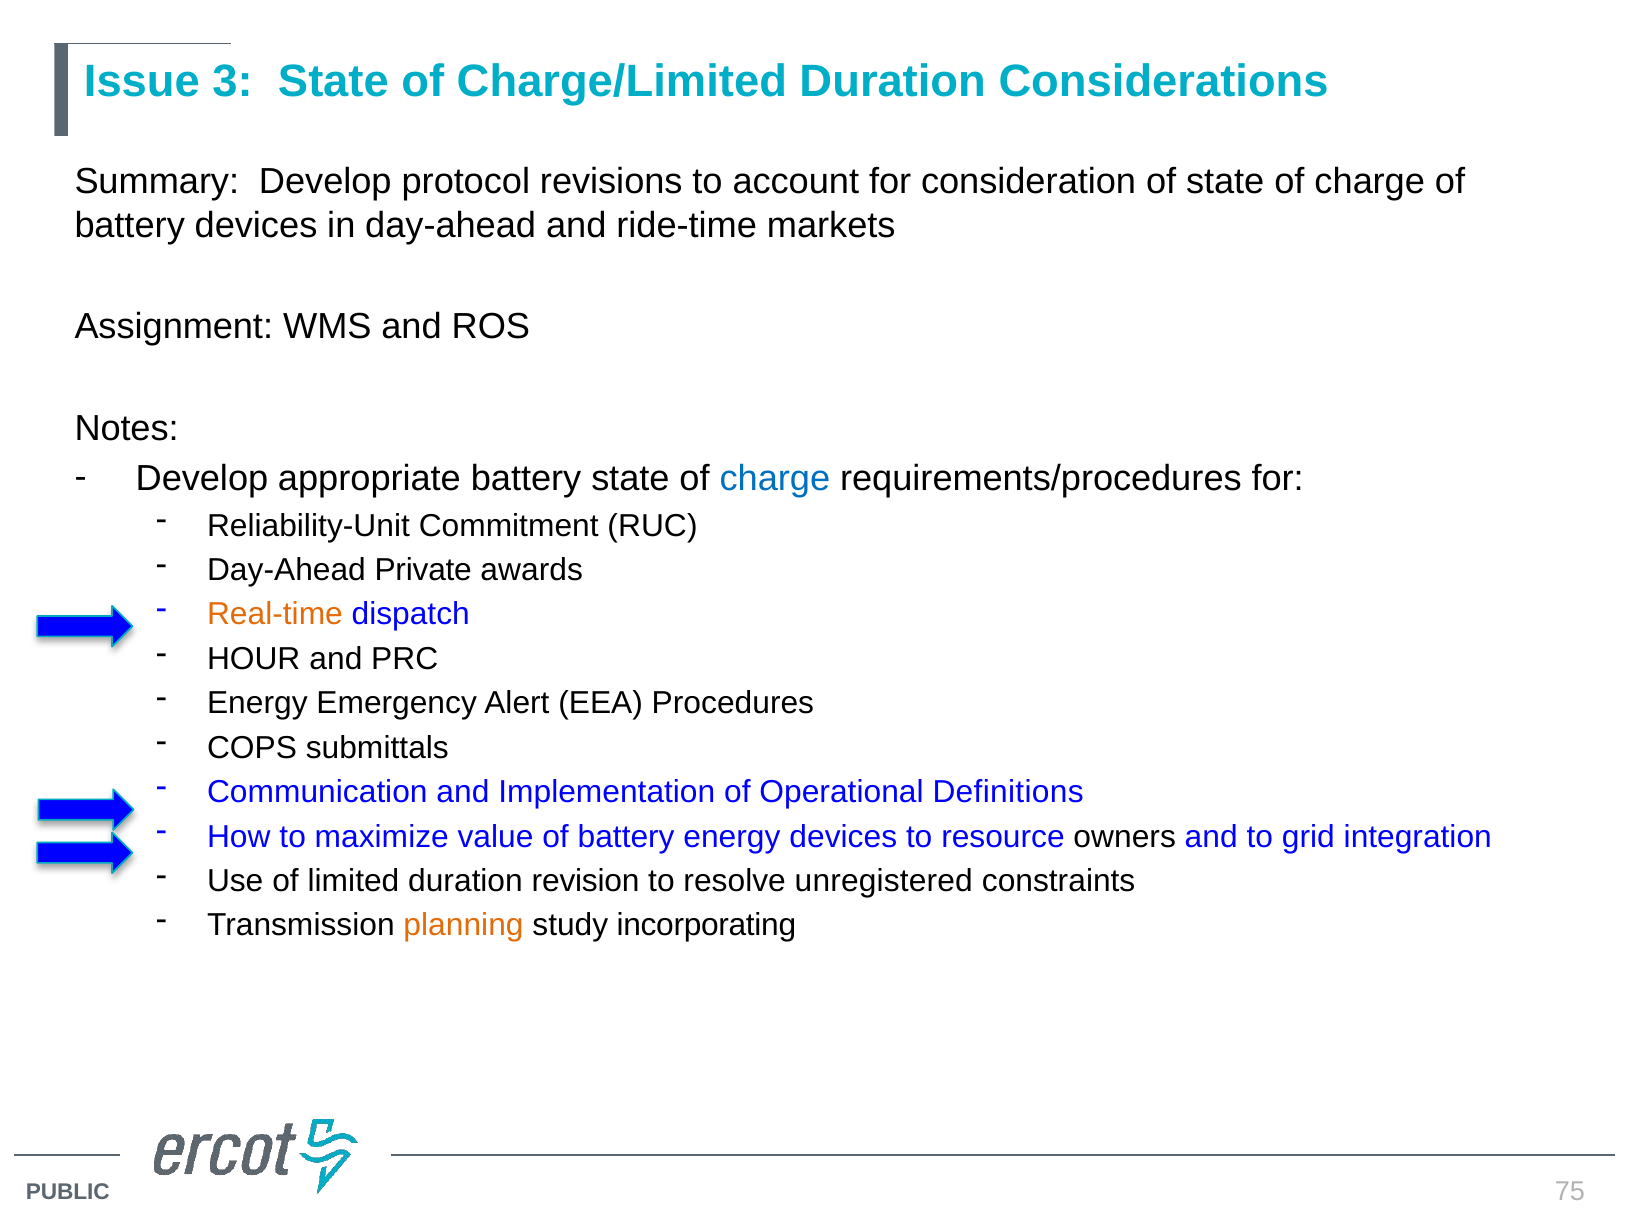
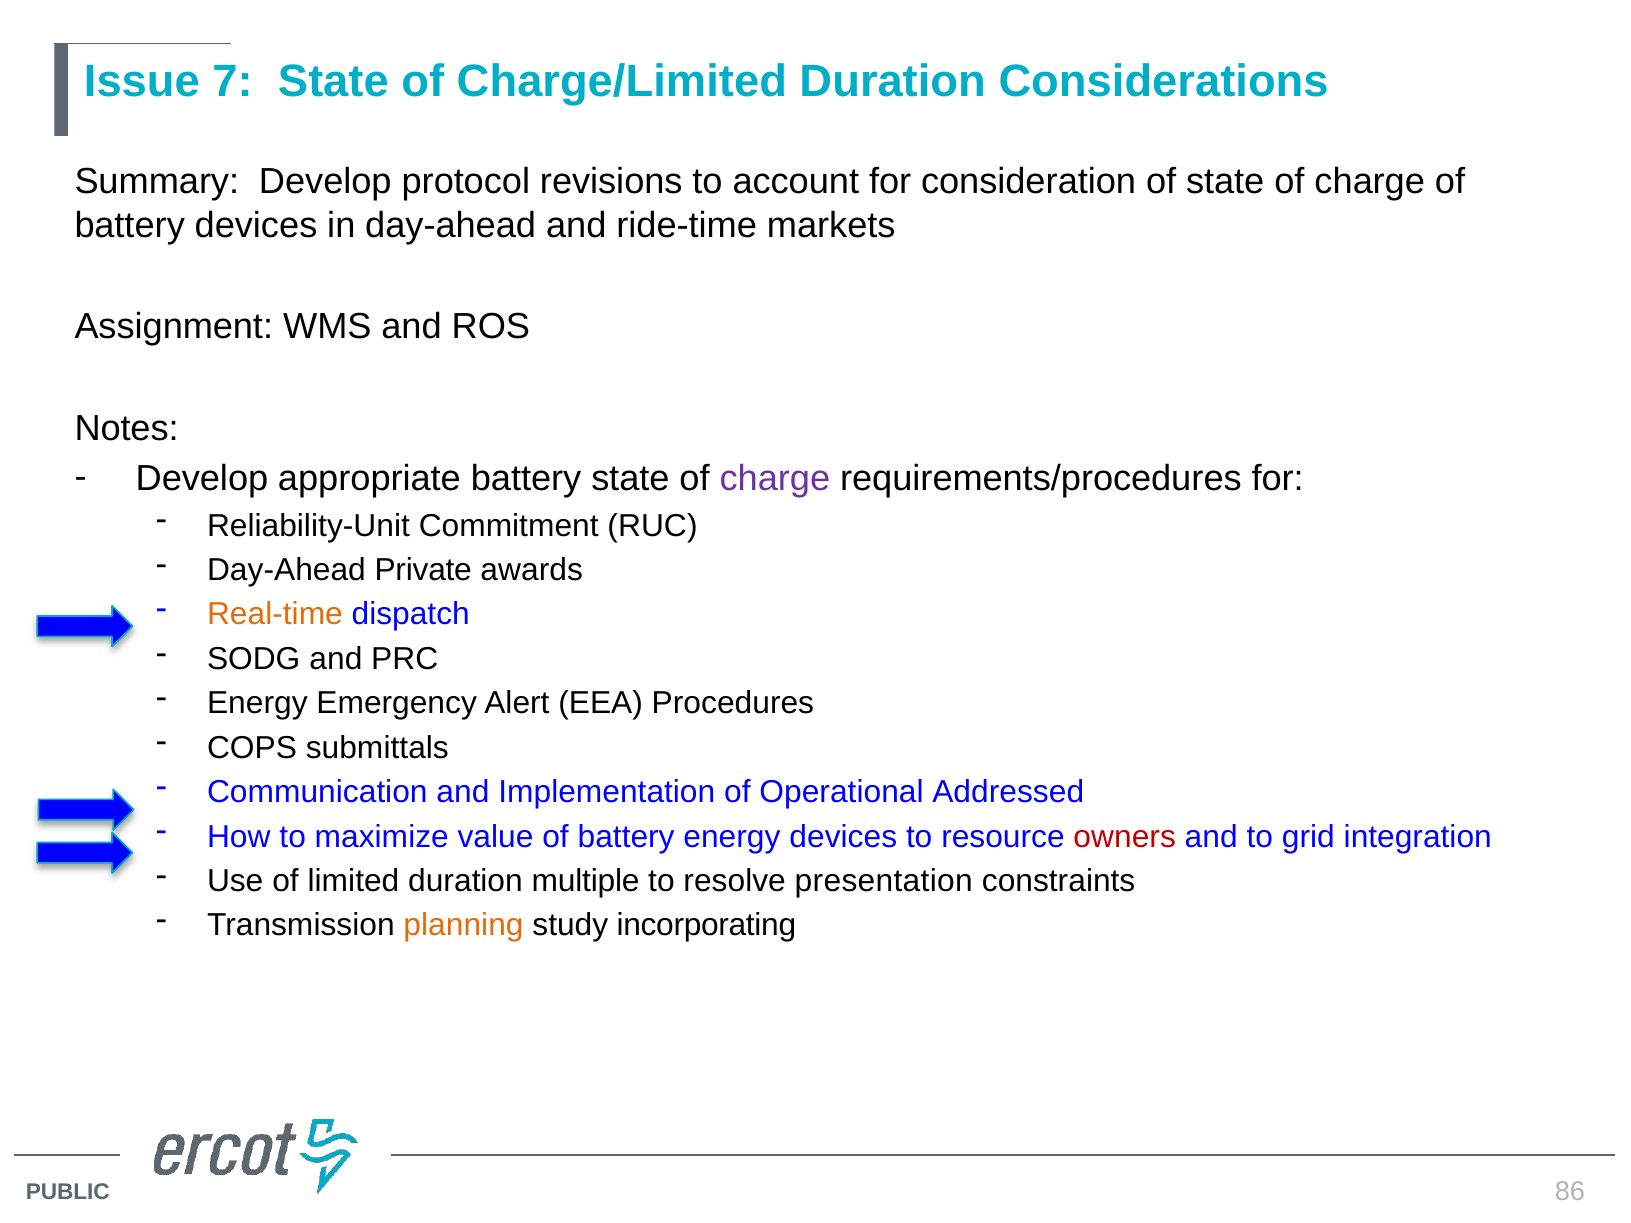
3: 3 -> 7 (233, 82)
charge colour: blue -> purple (775, 479)
HOUR: HOUR -> SODG (254, 659)
Definitions: Definitions -> Addressed (1008, 792)
owners colour: black -> red (1125, 837)
revision: revision -> multiple (586, 881)
unregistered: unregistered -> presentation (884, 881)
75: 75 -> 86 (1570, 1192)
